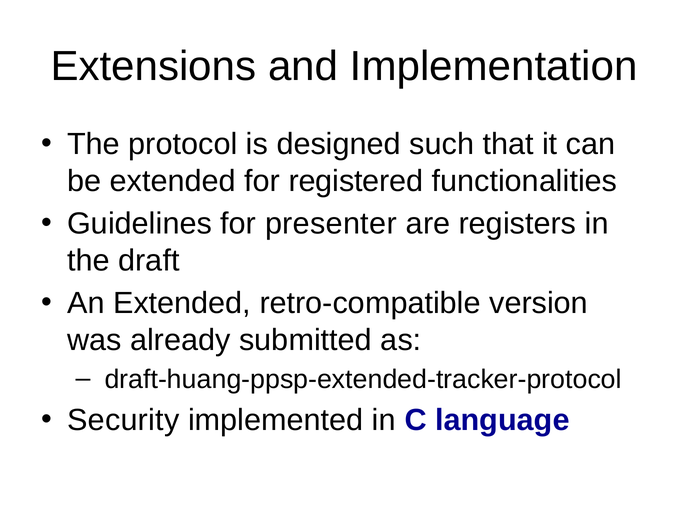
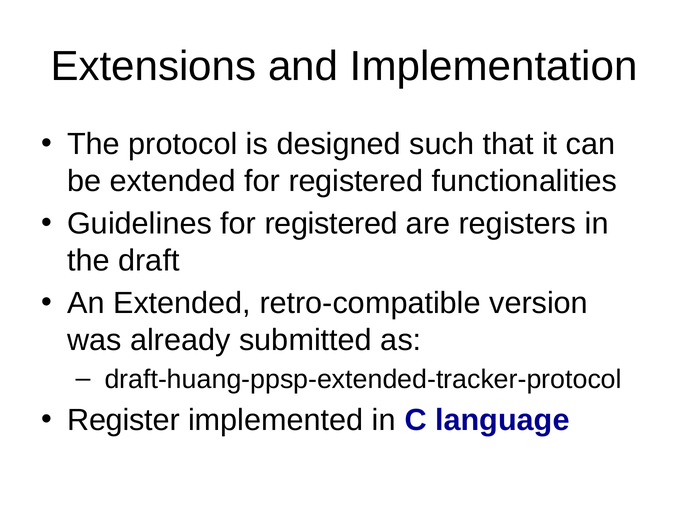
Guidelines for presenter: presenter -> registered (331, 224)
Security: Security -> Register (123, 421)
